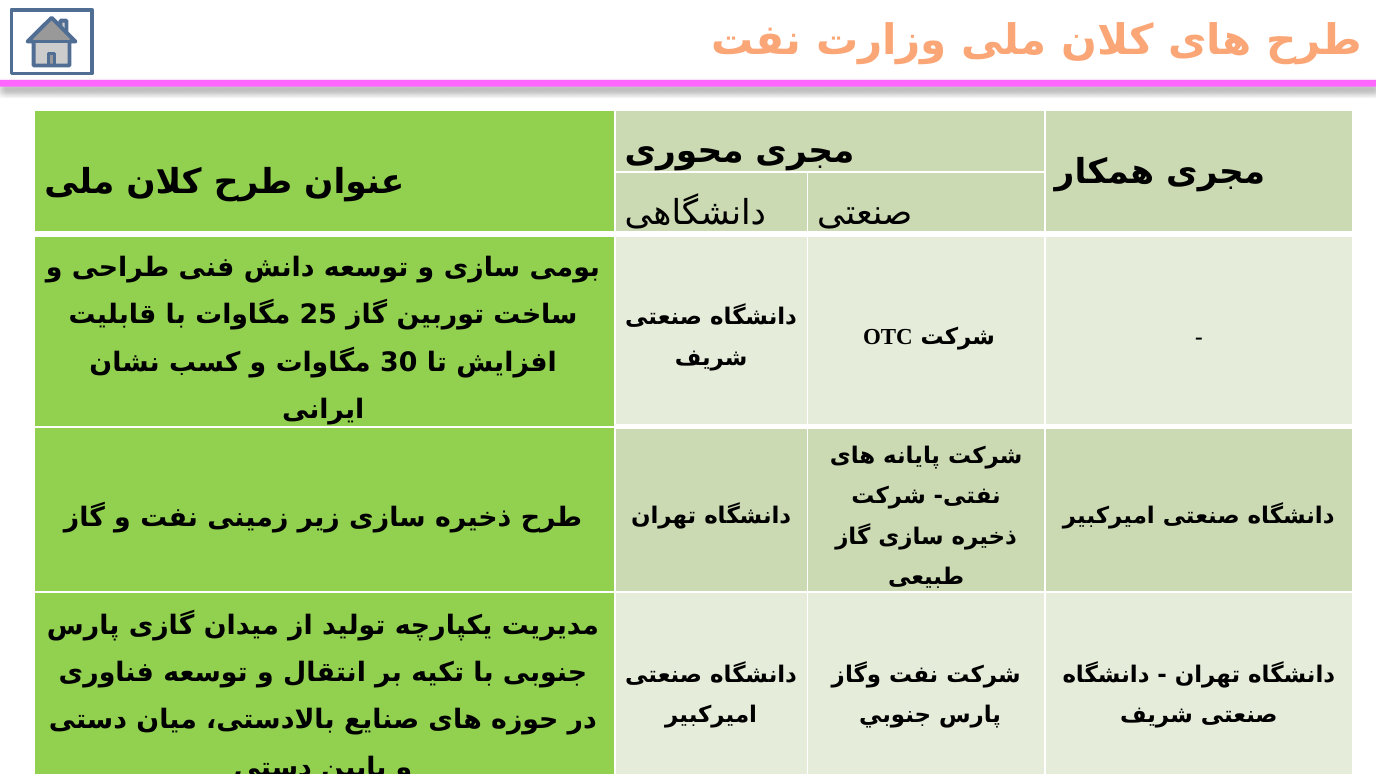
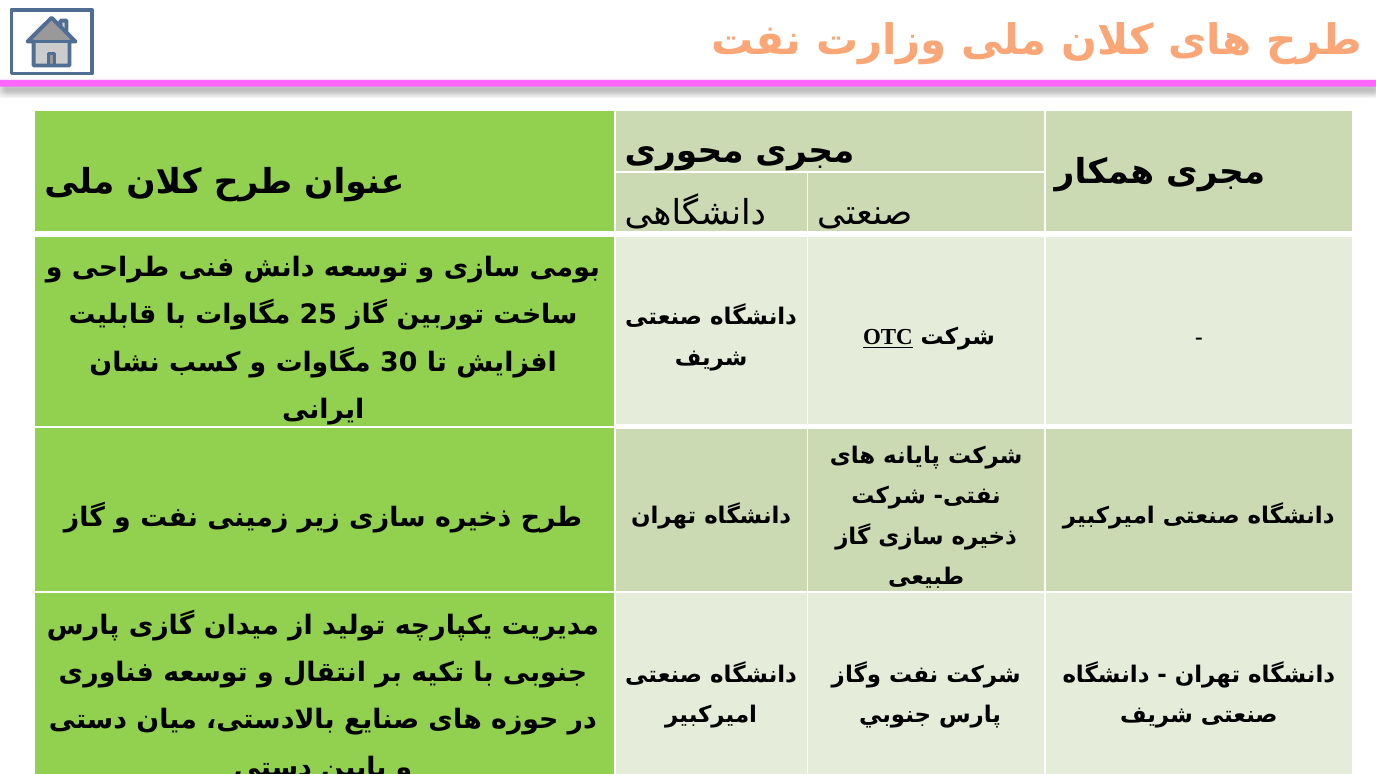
OTC underline: none -> present (888, 337)
